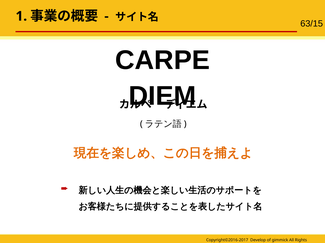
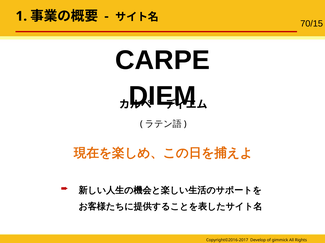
63/15: 63/15 -> 70/15 (312, 24)
